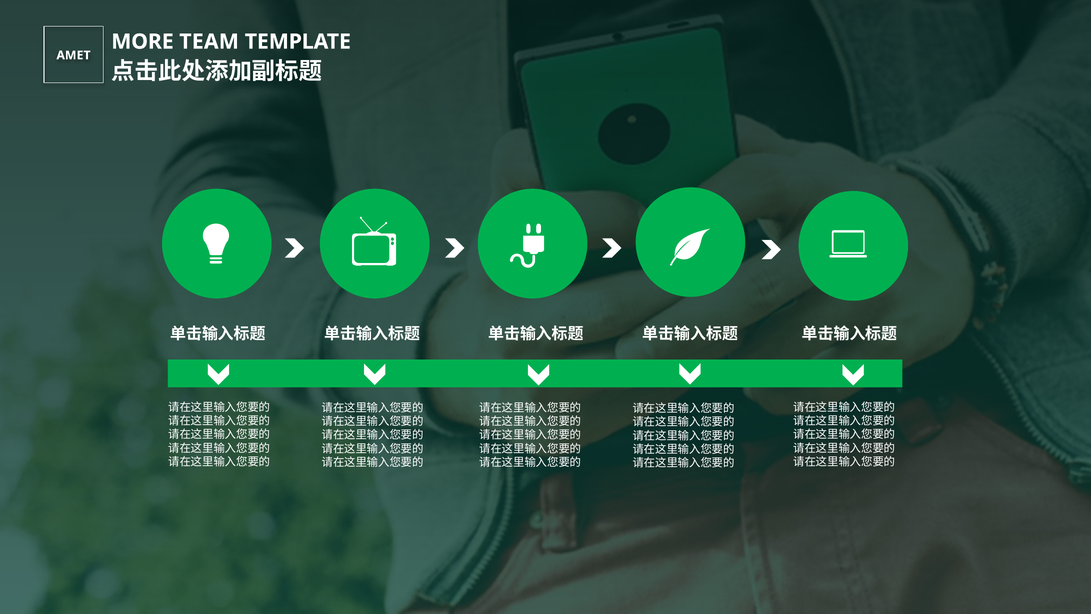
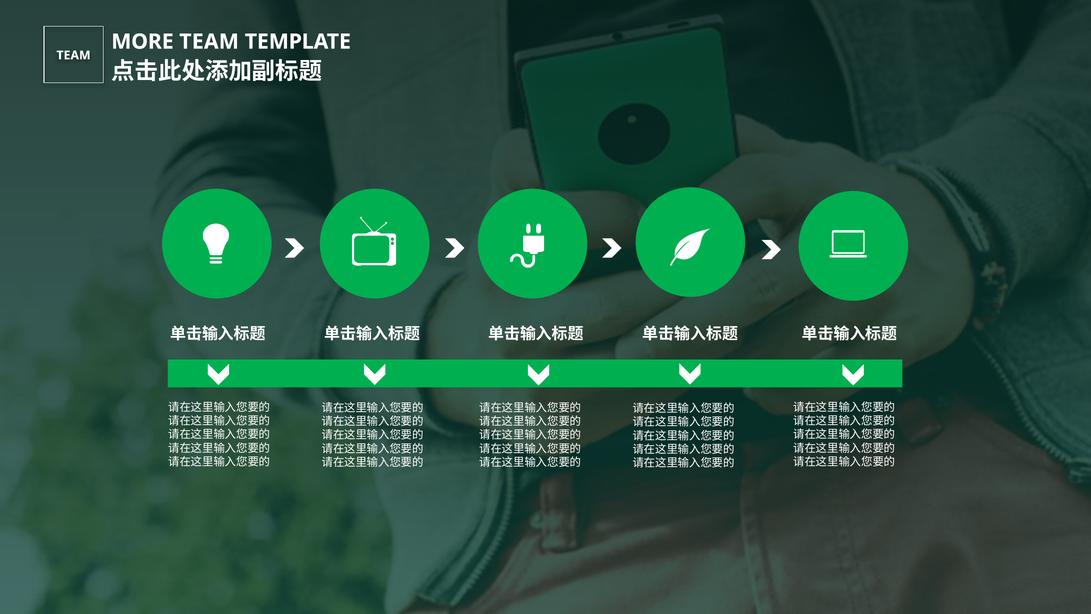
AMET: AMET -> TEAM (73, 55)
